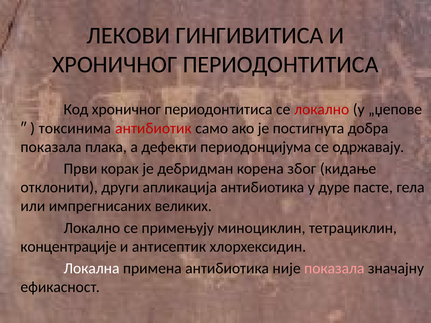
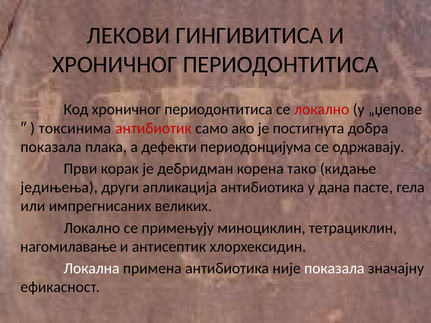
због: због -> тако (302, 169)
отклонити: отклонити -> једињења (59, 188)
дуре: дуре -> дана (334, 188)
концентрације: концентрације -> нагомилавање (68, 247)
показала colour: pink -> white (334, 269)
